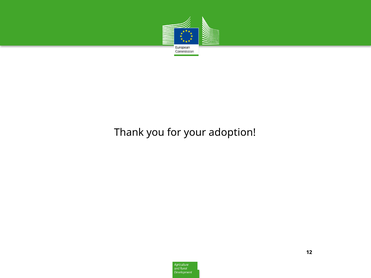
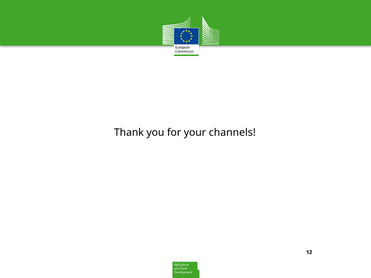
adoption: adoption -> channels (232, 133)
